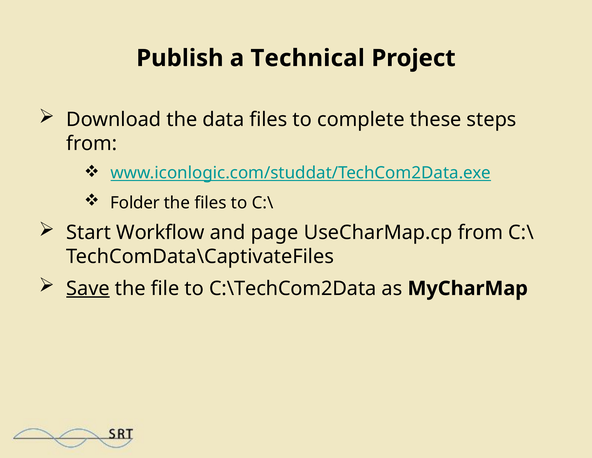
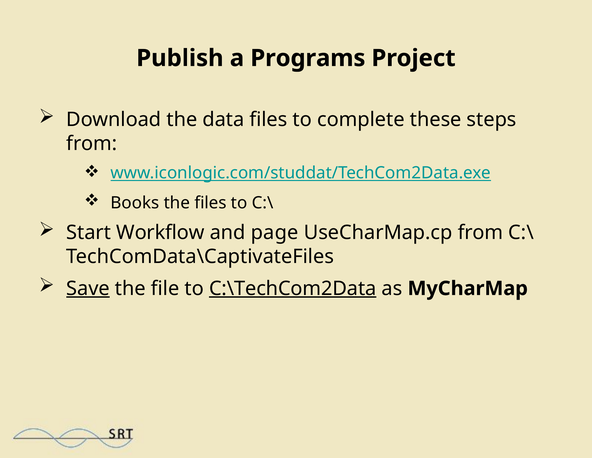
Technical: Technical -> Programs (308, 58)
Folder: Folder -> Books (135, 203)
C:\TechCom2Data underline: none -> present (293, 288)
